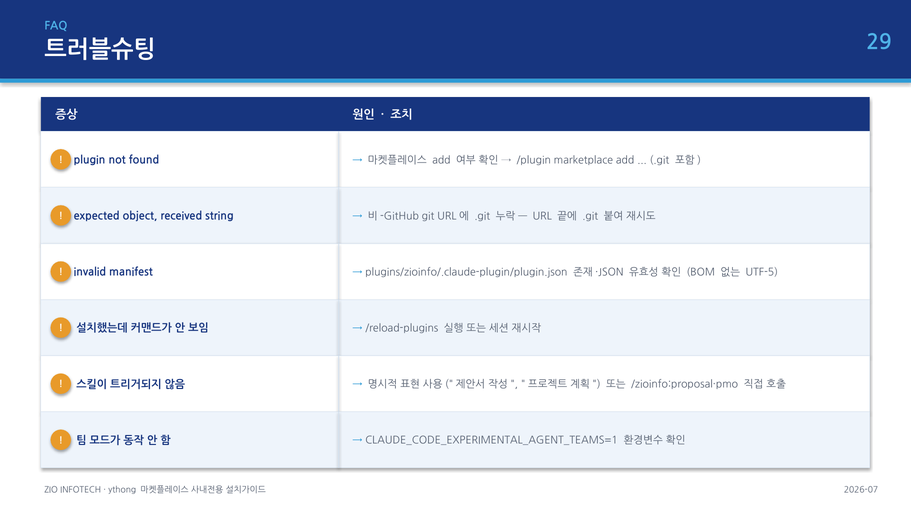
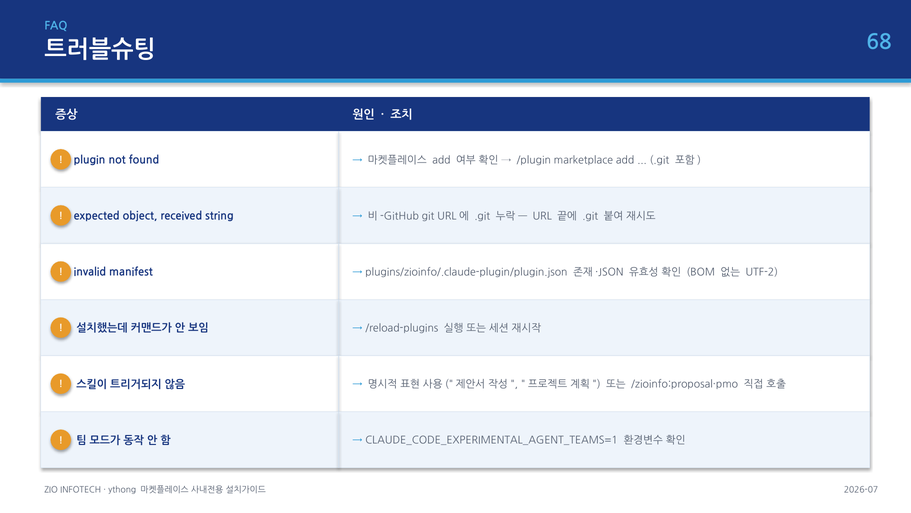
29: 29 -> 68 (879, 42)
UTF-5: UTF-5 -> UTF-2 (762, 272)
